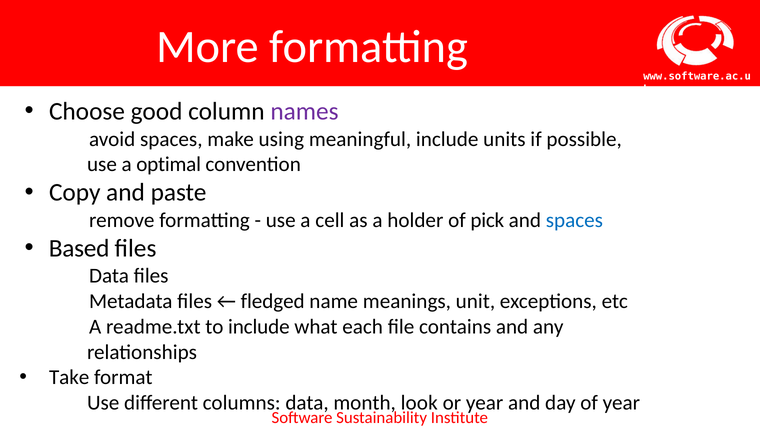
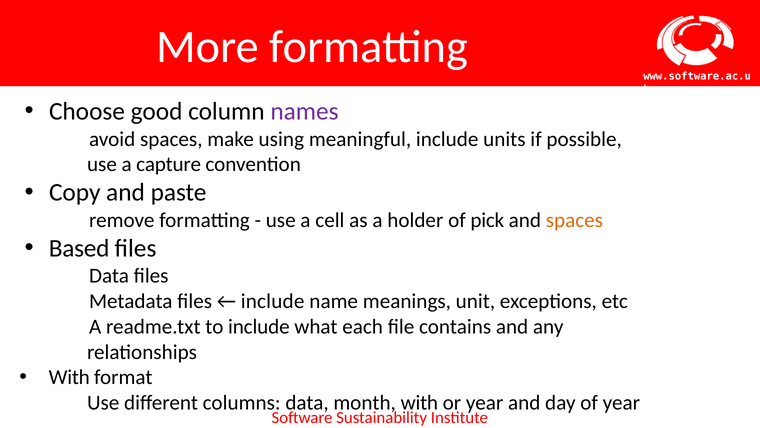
optimal: optimal -> capture (169, 164)
spaces colour: blue -> orange (574, 220)
fledged: fledged -> include (273, 301)
Take: Take -> With (69, 377)
month look: look -> with (419, 402)
